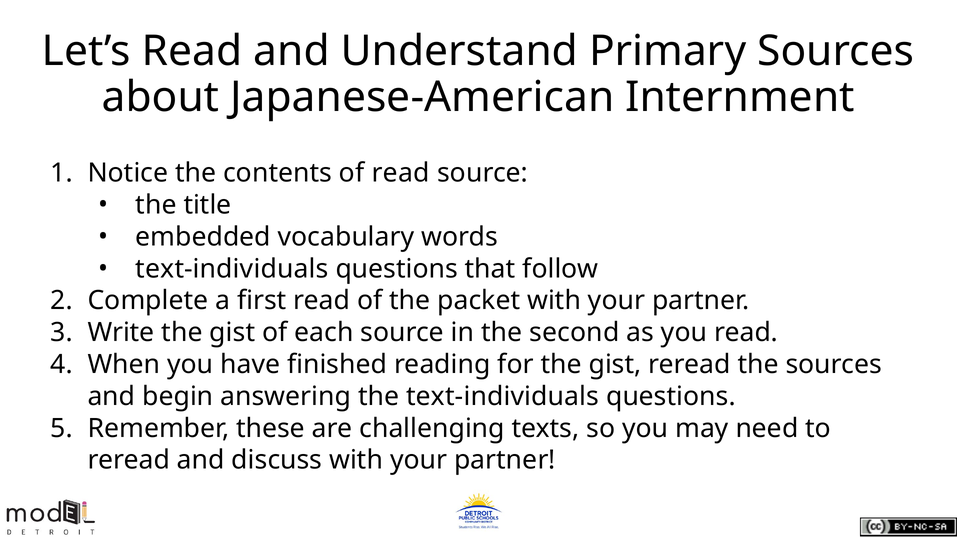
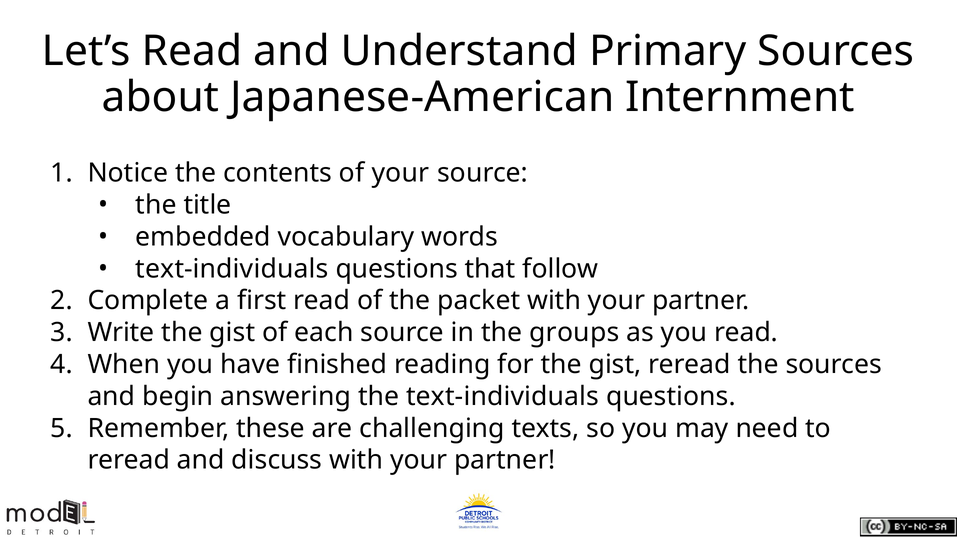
of read: read -> your (401, 173)
second: second -> groups (574, 333)
